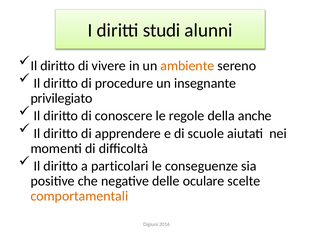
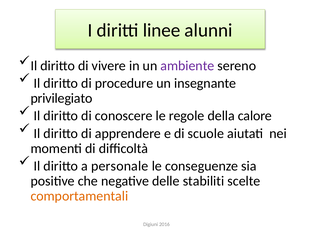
studi: studi -> linee (162, 30)
ambiente colour: orange -> purple (187, 66)
anche: anche -> calore (255, 116)
particolari: particolari -> personale (120, 166)
oculare: oculare -> stabiliti (204, 181)
